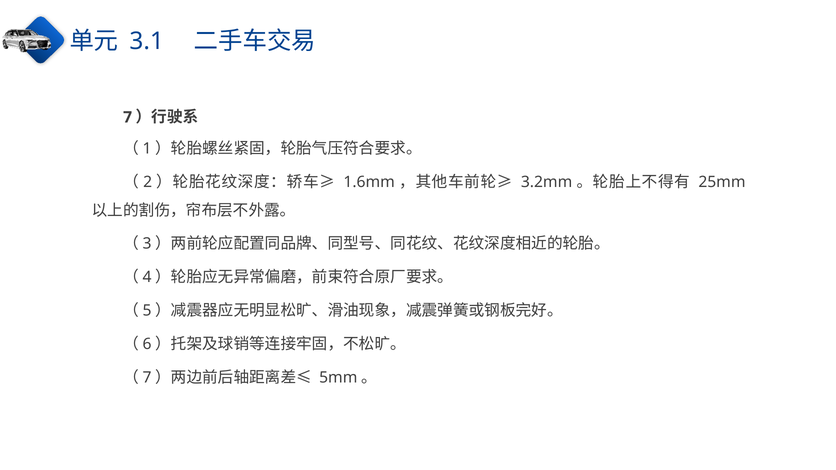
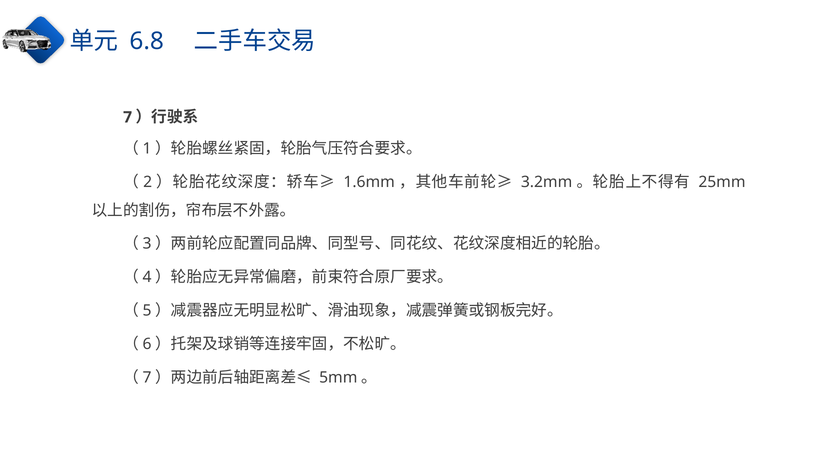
3.1: 3.1 -> 6.8 (147, 41)
